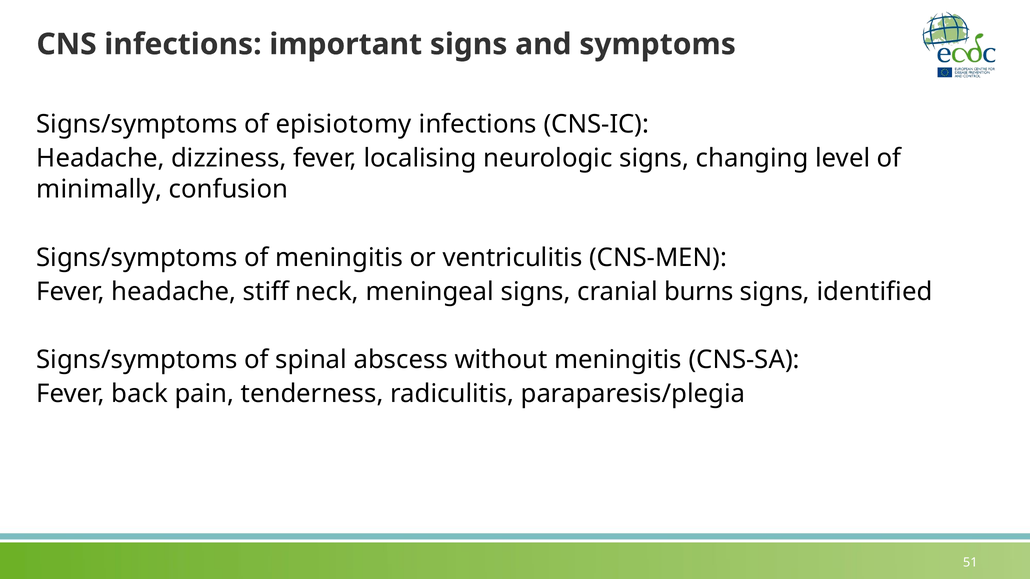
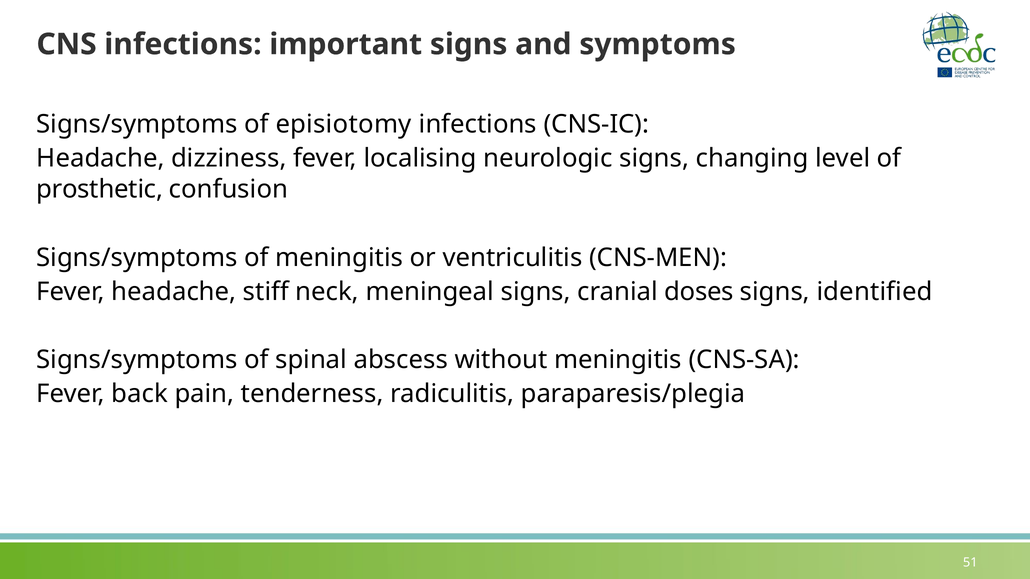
minimally: minimally -> prosthetic (100, 189)
burns: burns -> doses (699, 292)
